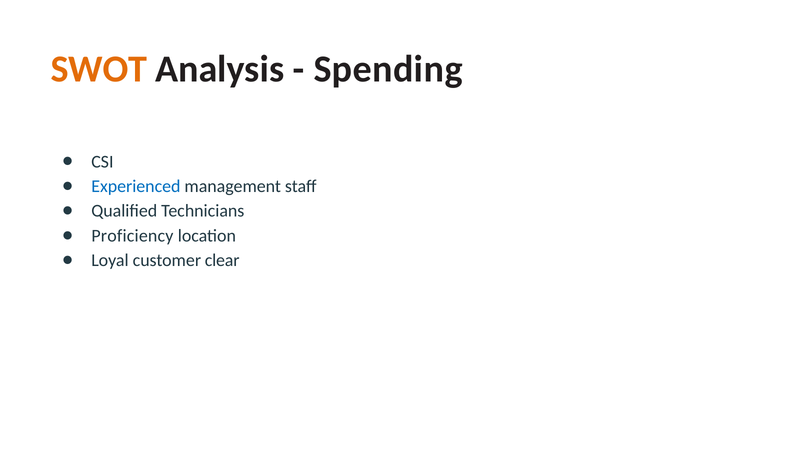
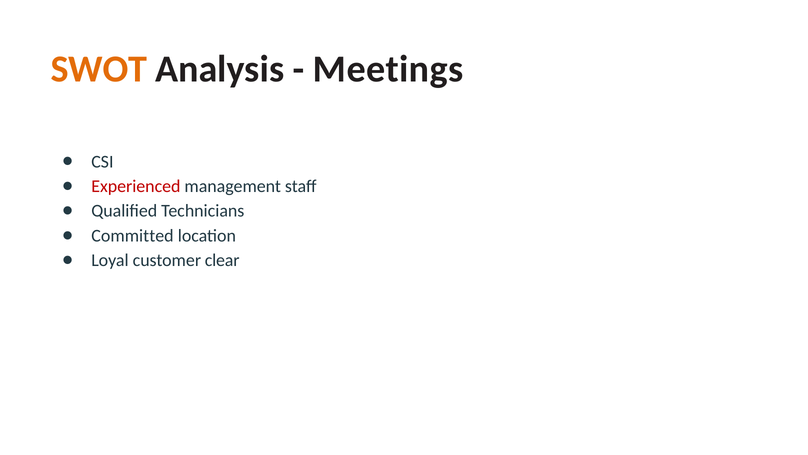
Spending: Spending -> Meetings (388, 69)
Experienced colour: blue -> red (136, 186)
Proficiency: Proficiency -> Committed (132, 236)
